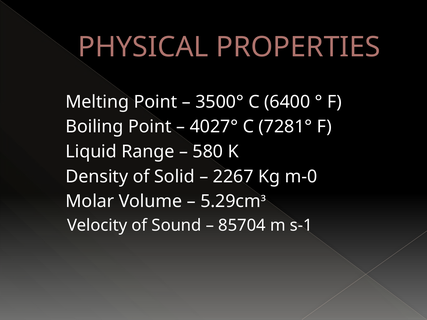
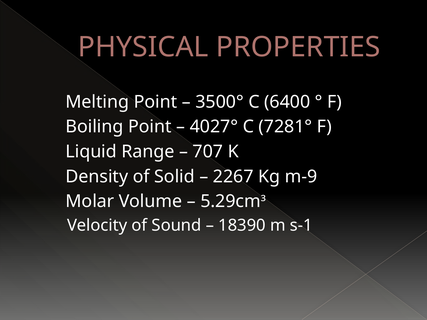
580: 580 -> 707 (208, 152)
m-0: m-0 -> m-9 (301, 177)
85704: 85704 -> 18390 (242, 225)
